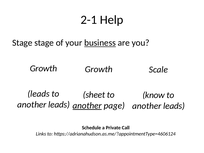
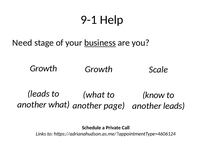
2-1: 2-1 -> 9-1 (89, 20)
Stage: Stage -> Need (22, 43)
sheet: sheet -> what (94, 95)
leads: leads -> what (59, 105)
another underline: present -> none (87, 106)
